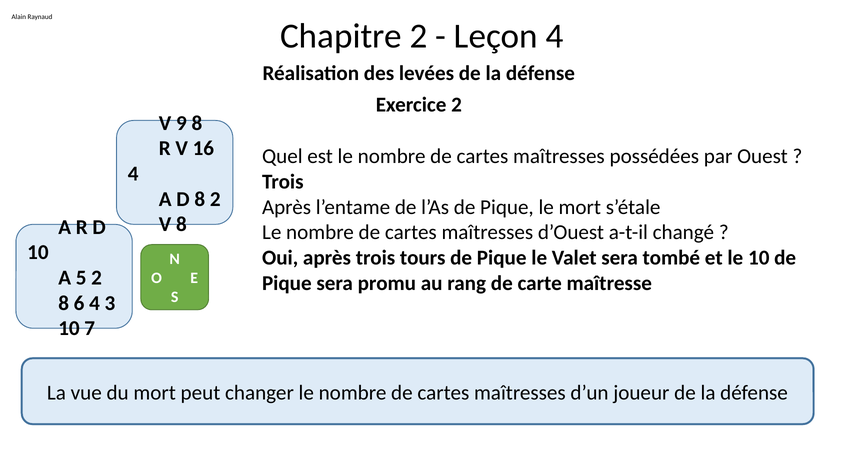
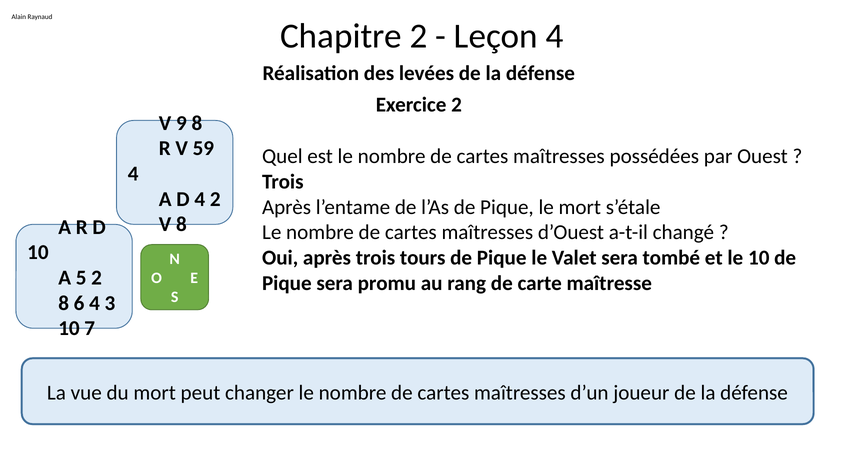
16: 16 -> 59 (203, 148)
D 8: 8 -> 4 (200, 199)
